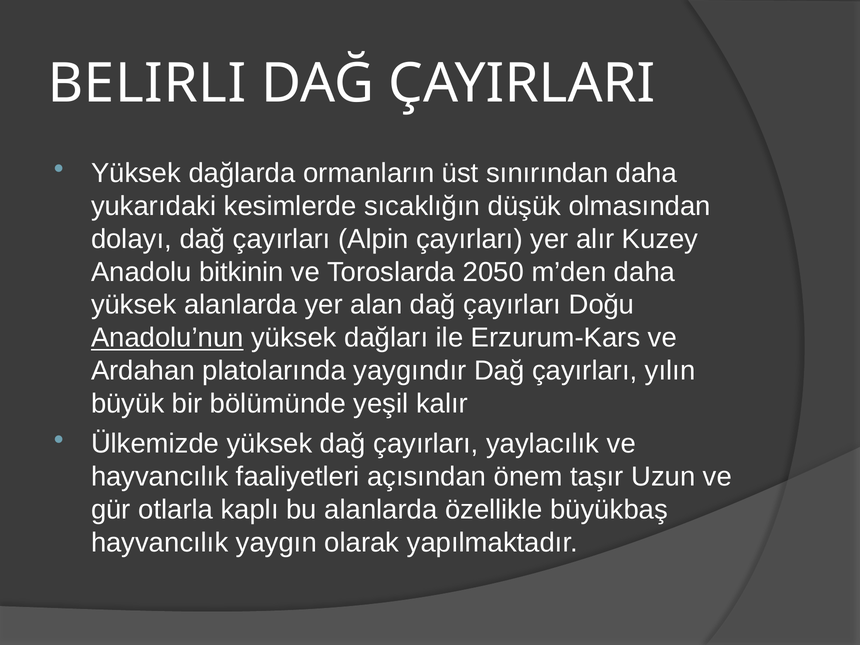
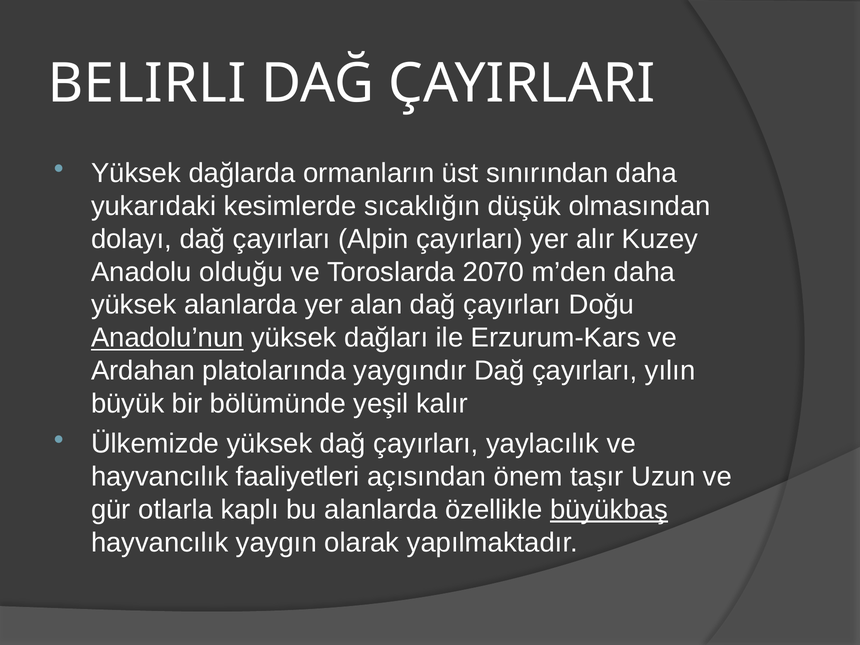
bitkinin: bitkinin -> olduğu (241, 272)
2050: 2050 -> 2070 (493, 272)
büyükbaş underline: none -> present (609, 510)
